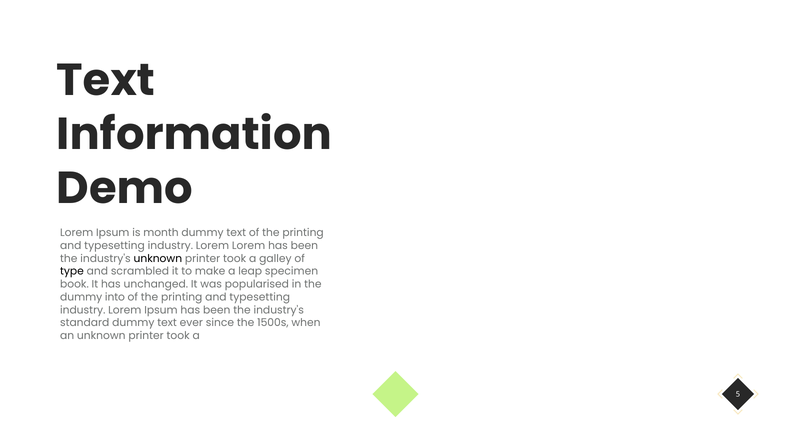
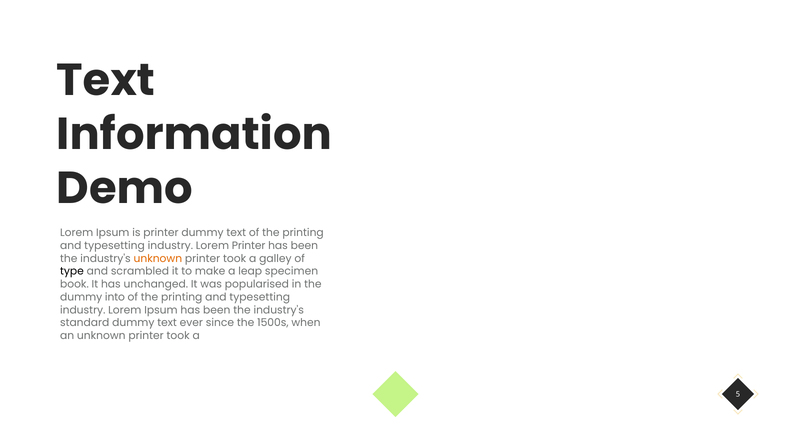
is month: month -> printer (161, 233)
Lorem Lorem: Lorem -> Printer (249, 246)
unknown colour: black -> orange (158, 259)
